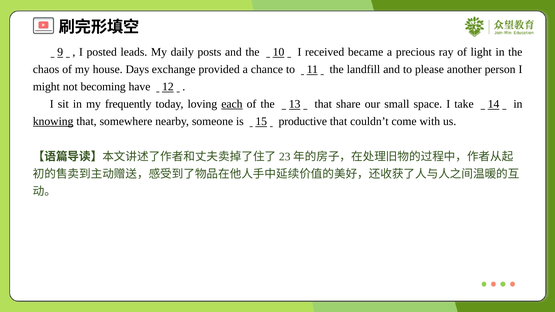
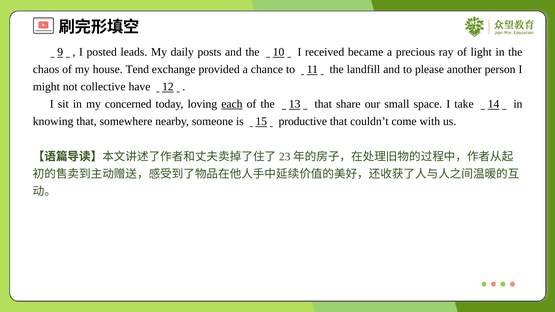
Days: Days -> Tend (137, 70)
becoming: becoming -> collective (103, 87)
frequently: frequently -> concerned (128, 104)
knowing underline: present -> none (53, 122)
